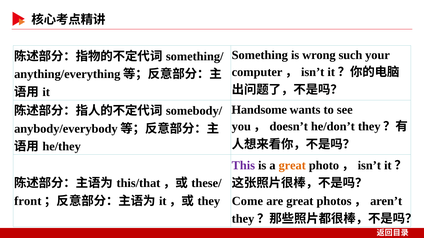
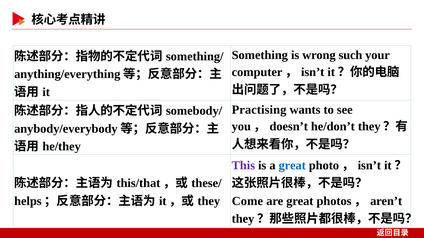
Handsome: Handsome -> Practising (259, 110)
great colour: orange -> blue (292, 166)
front: front -> helps (28, 201)
